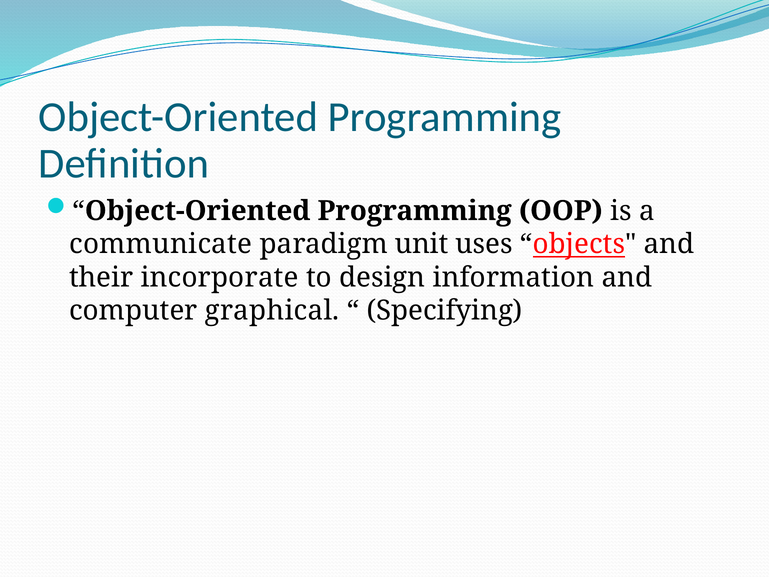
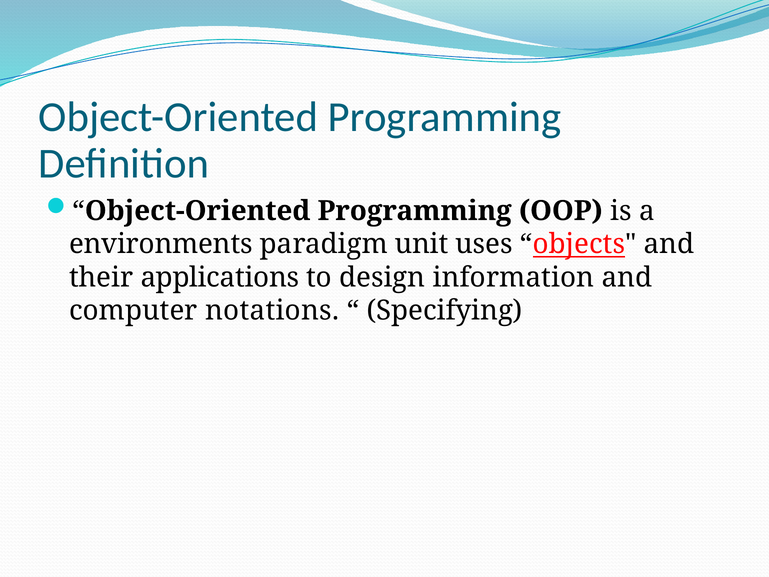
communicate: communicate -> environments (161, 244)
incorporate: incorporate -> applications (220, 277)
graphical: graphical -> notations (272, 311)
